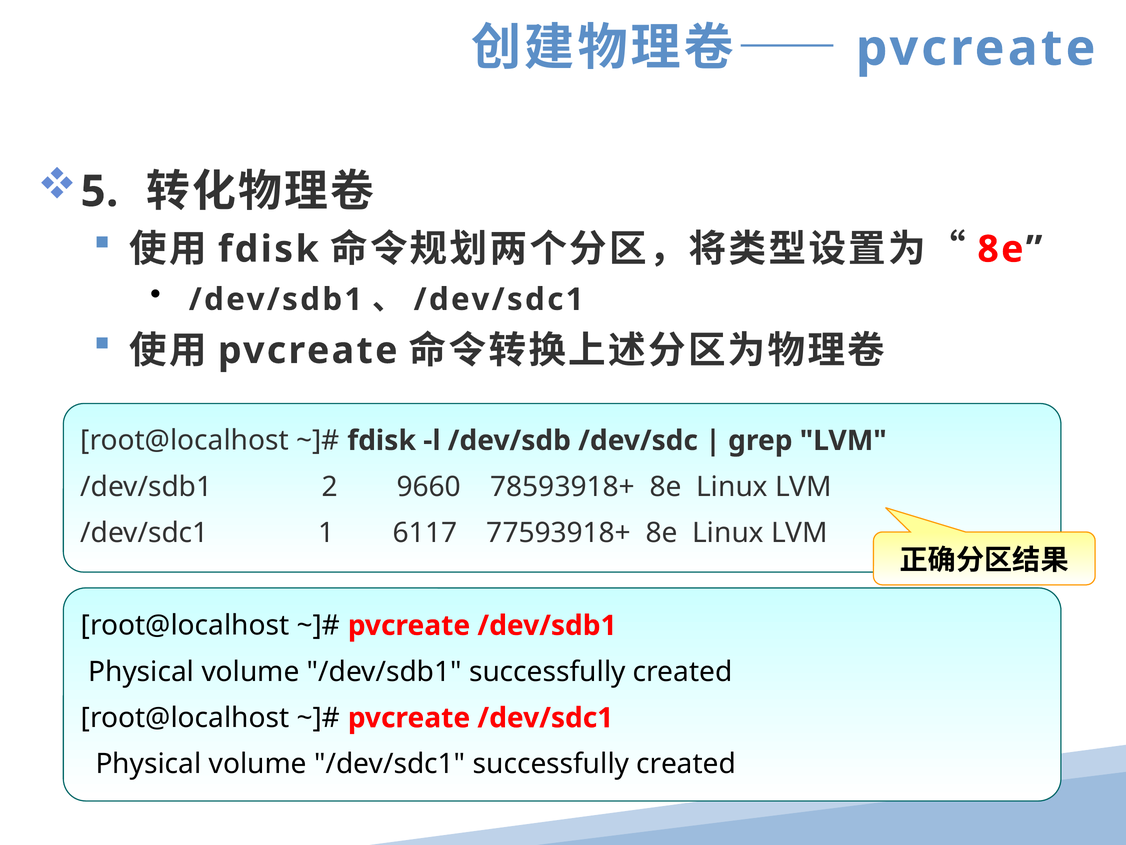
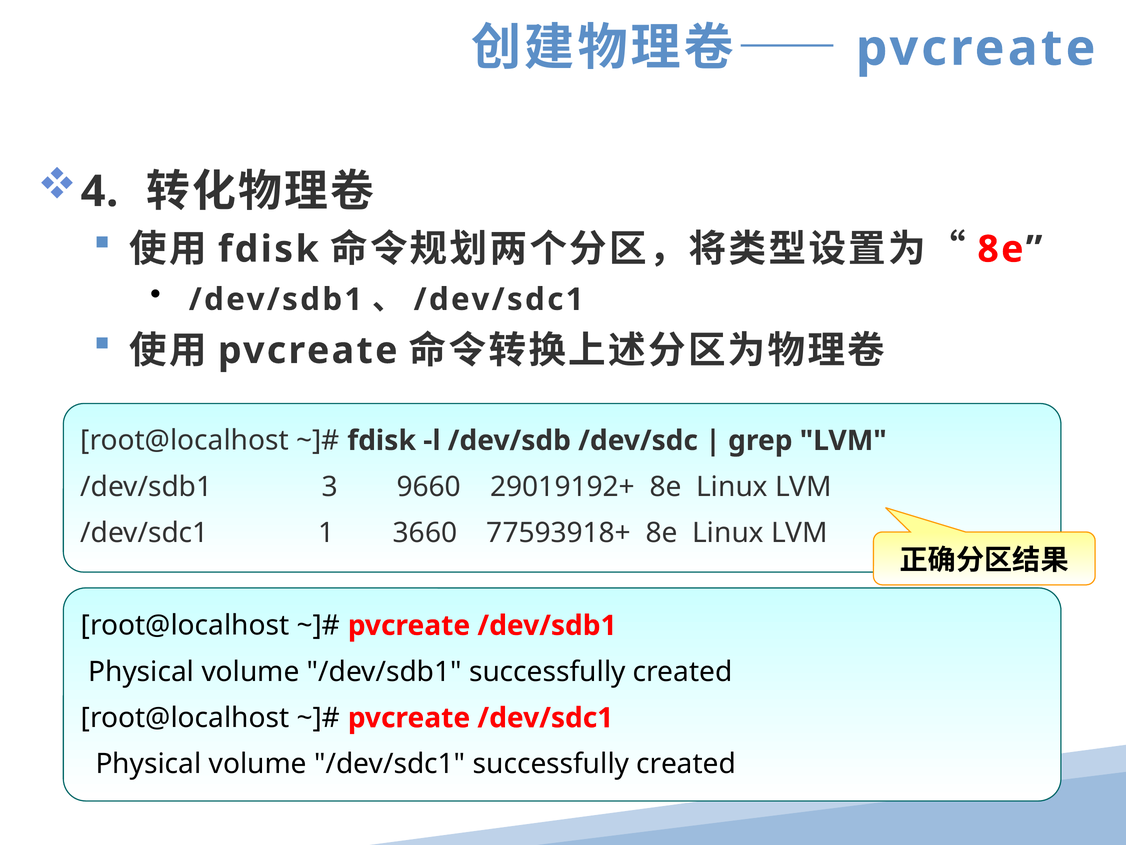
5: 5 -> 4 (99, 191)
2: 2 -> 3 (330, 487)
78593918+: 78593918+ -> 29019192+ (563, 487)
6117: 6117 -> 3660 (425, 533)
